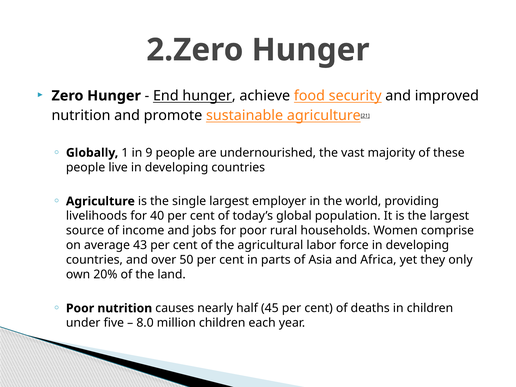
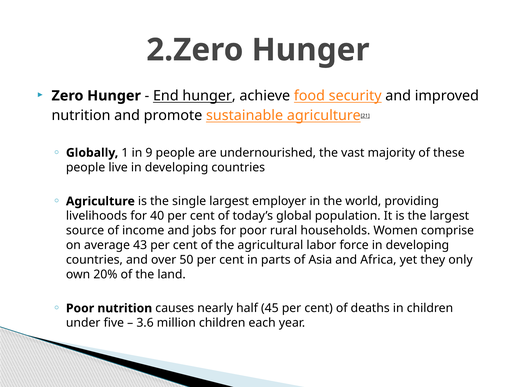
8.0: 8.0 -> 3.6 (145, 323)
